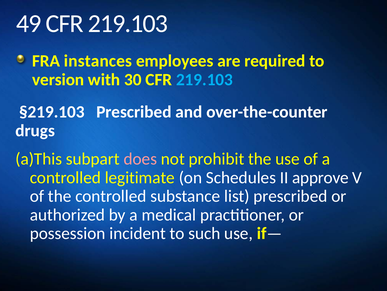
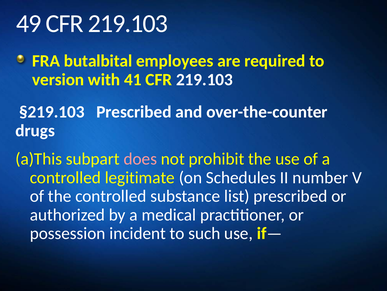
instances: instances -> butalbital (98, 61)
30: 30 -> 41 (133, 79)
219.103 colour: light blue -> white (204, 79)
approve: approve -> number (320, 177)
